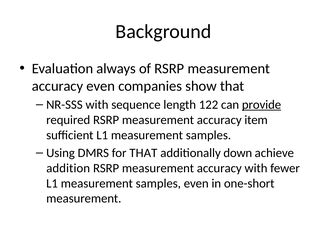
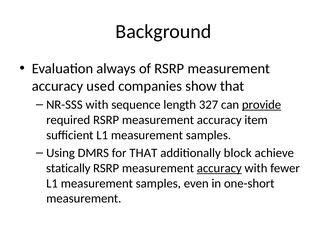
accuracy even: even -> used (101, 86)
122: 122 -> 327 (209, 105)
down: down -> block (238, 153)
addition: addition -> statically (68, 168)
accuracy underline: none -> present (219, 168)
